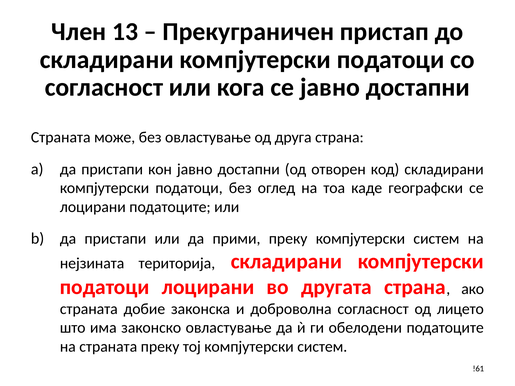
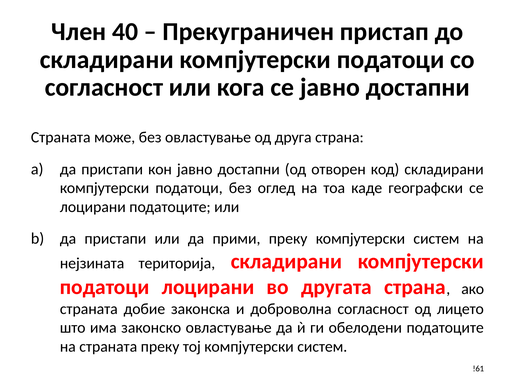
13: 13 -> 40 (125, 32)
